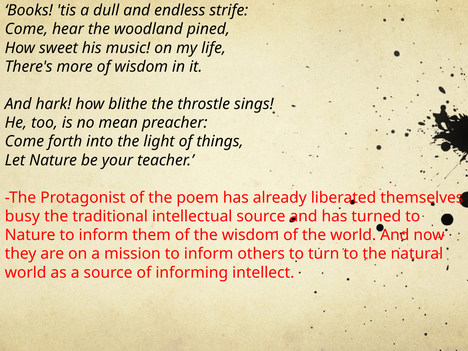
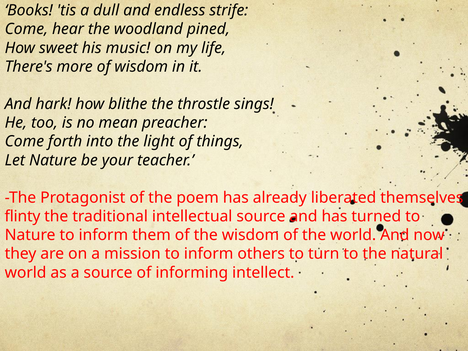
busy: busy -> flinty (23, 216)
